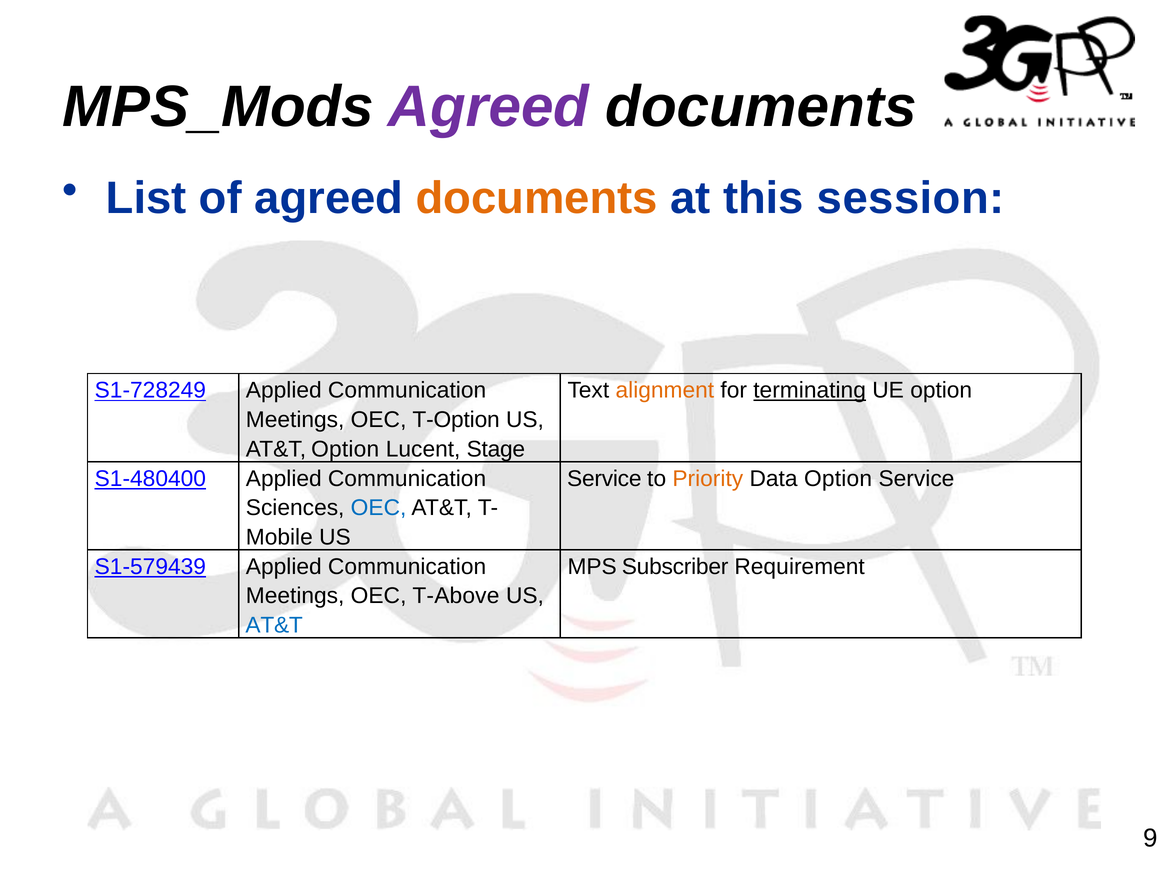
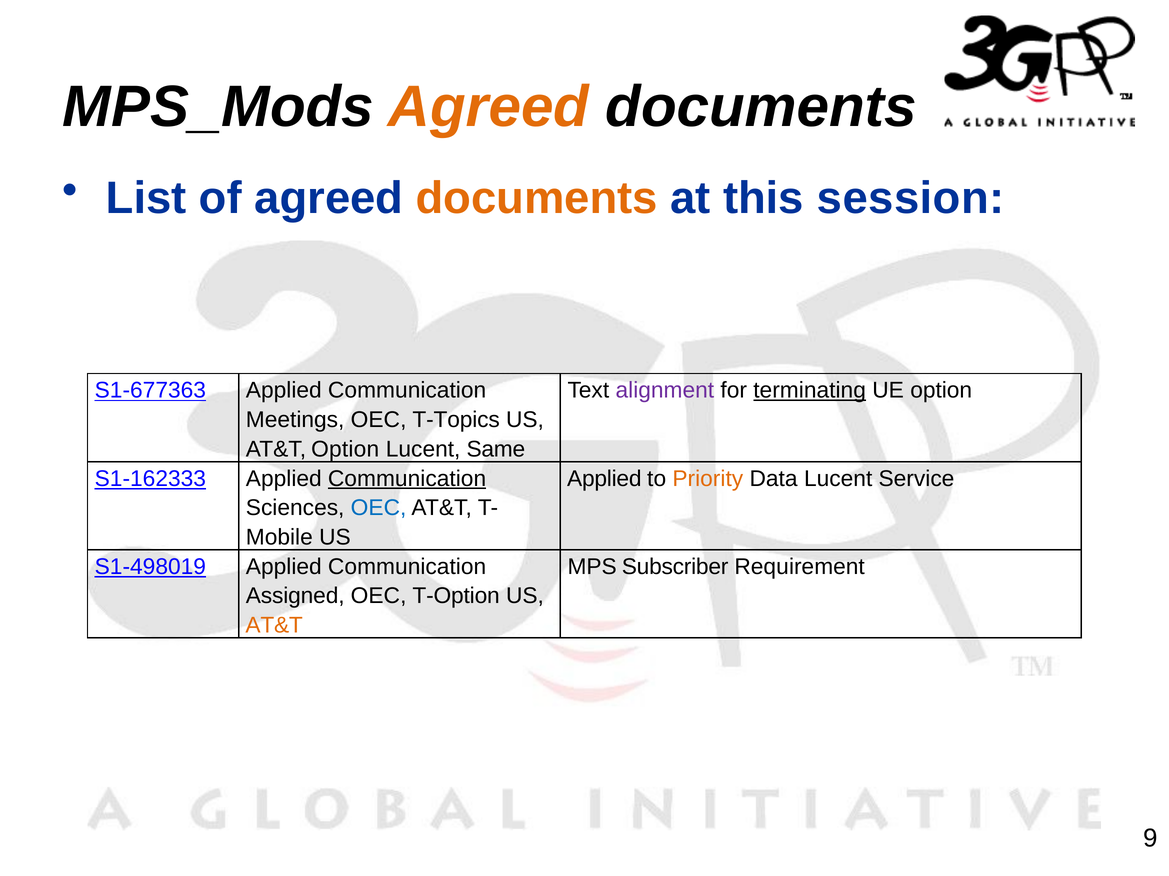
Agreed colour: purple -> orange (489, 107)
S1-728249: S1-728249 -> S1-677363 (150, 391)
alignment colour: orange -> purple (665, 391)
T-Option: T-Option -> T-Topics (456, 420)
Stage: Stage -> Same (496, 450)
S1-480400: S1-480400 -> S1-162333 (150, 479)
Communication underline: none -> present (407, 479)
Service: Service -> Applied (604, 479)
Data Option: Option -> Lucent (838, 479)
S1-579439: S1-579439 -> S1-498019 (150, 567)
Meetings: Meetings -> Assigned (295, 596)
T-Above: T-Above -> T-Option (456, 596)
AT&T colour: blue -> orange (274, 626)
